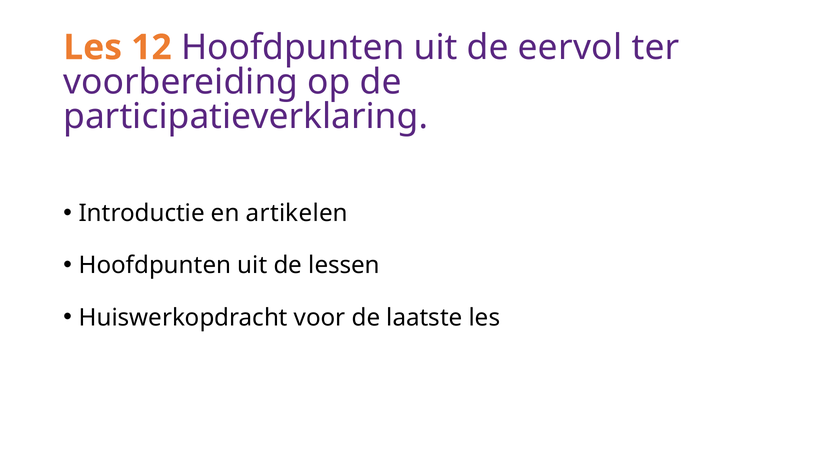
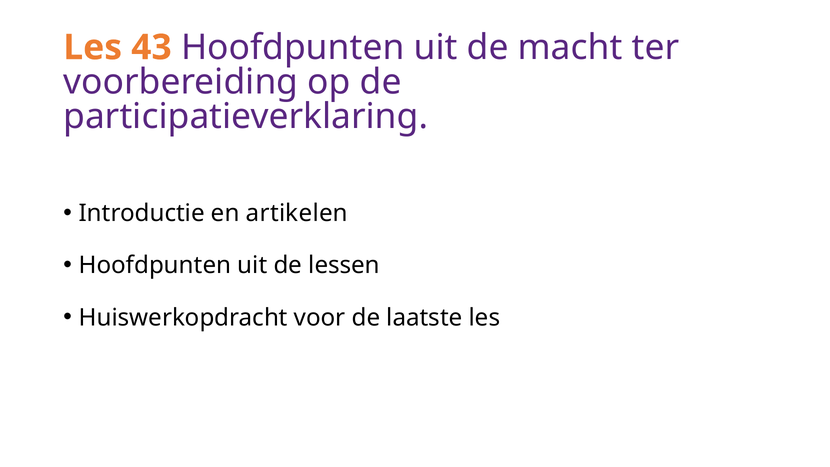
12: 12 -> 43 (151, 47)
eervol: eervol -> macht (570, 47)
